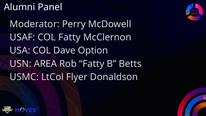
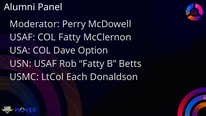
USN AREA: AREA -> USAF (45, 64)
Flyer: Flyer -> Each (77, 77)
